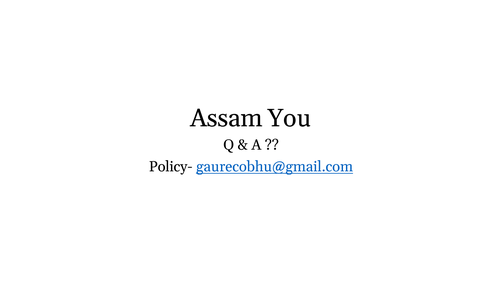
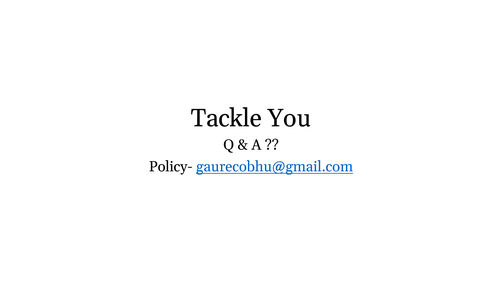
Assam: Assam -> Tackle (226, 118)
